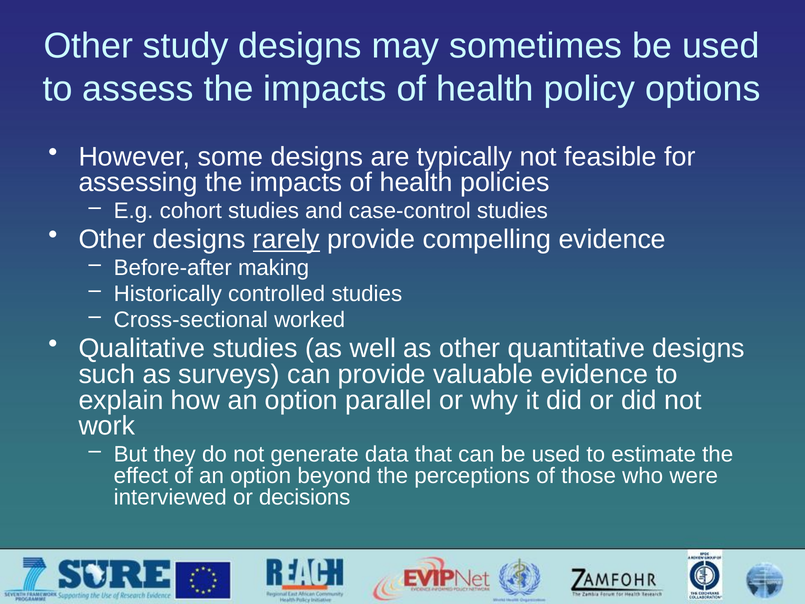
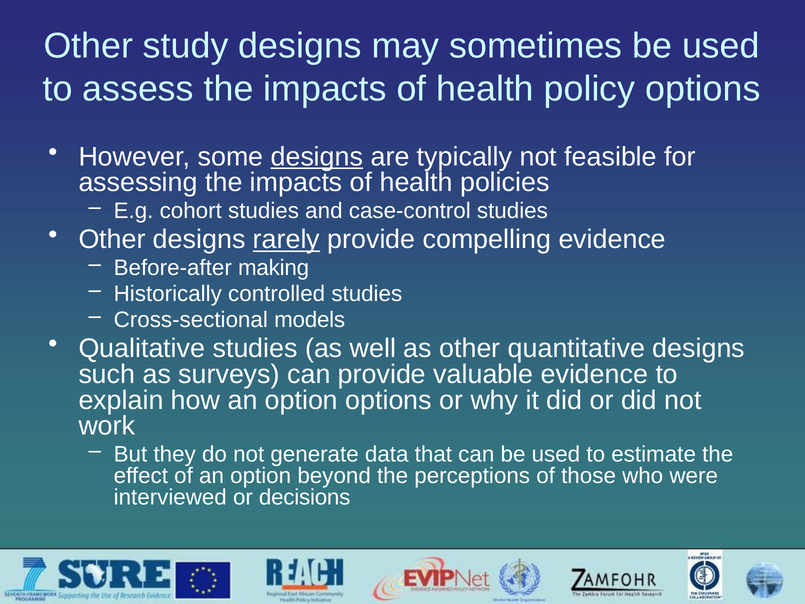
designs underline: none -> present (317, 157)
worked: worked -> models (310, 320)
option parallel: parallel -> options (389, 400)
